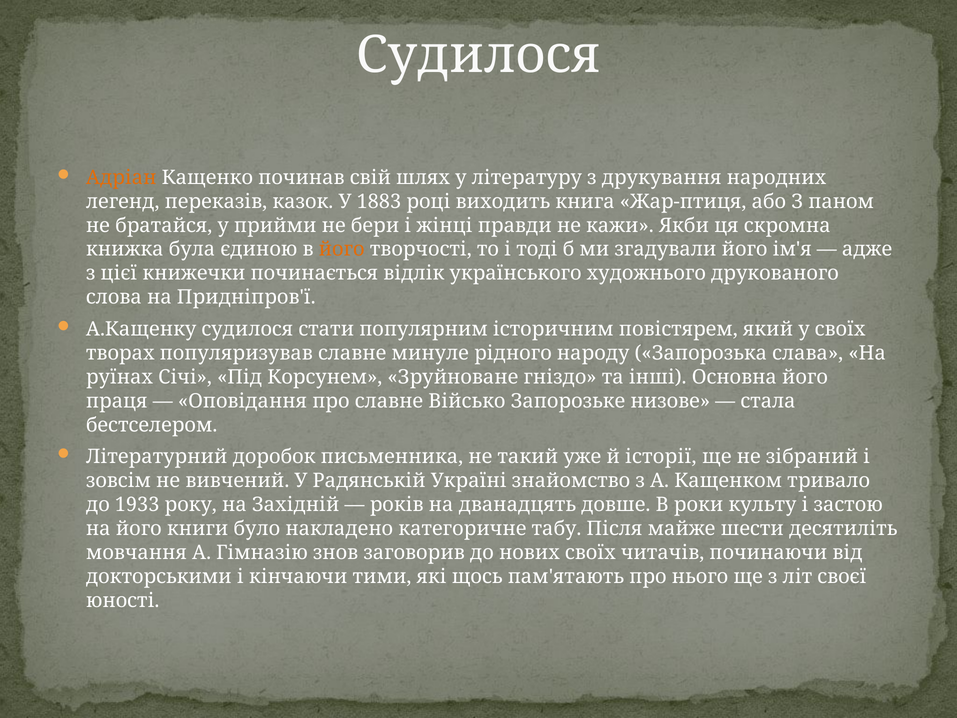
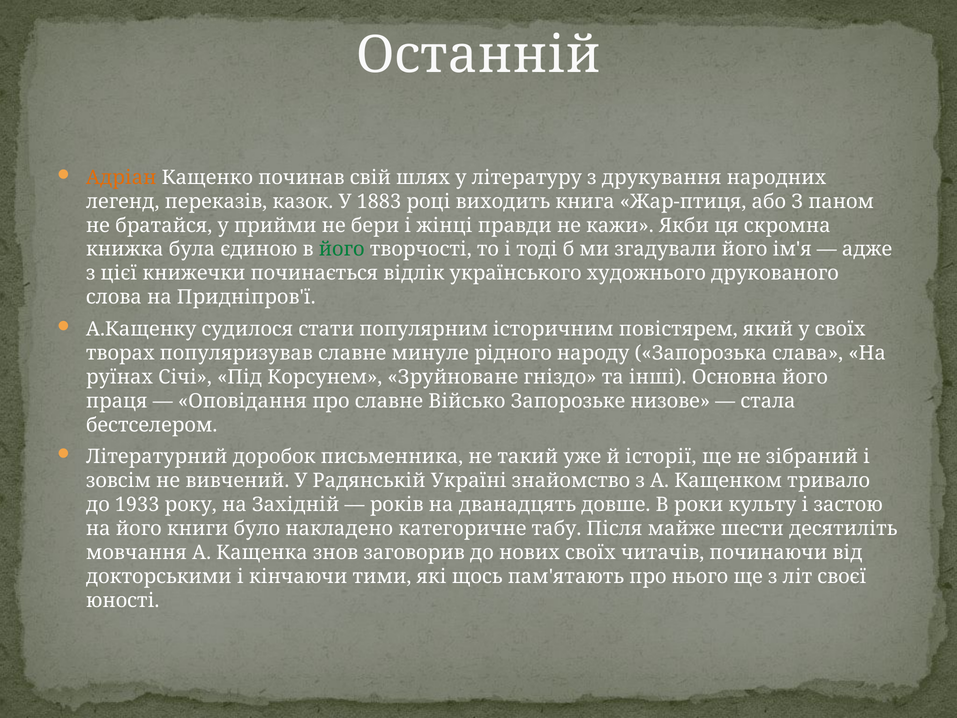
Судилося: Судилося -> Останній (478, 55)
його colour: orange -> green (342, 249)
Гімназію: Гімназію -> Кащенка (262, 552)
